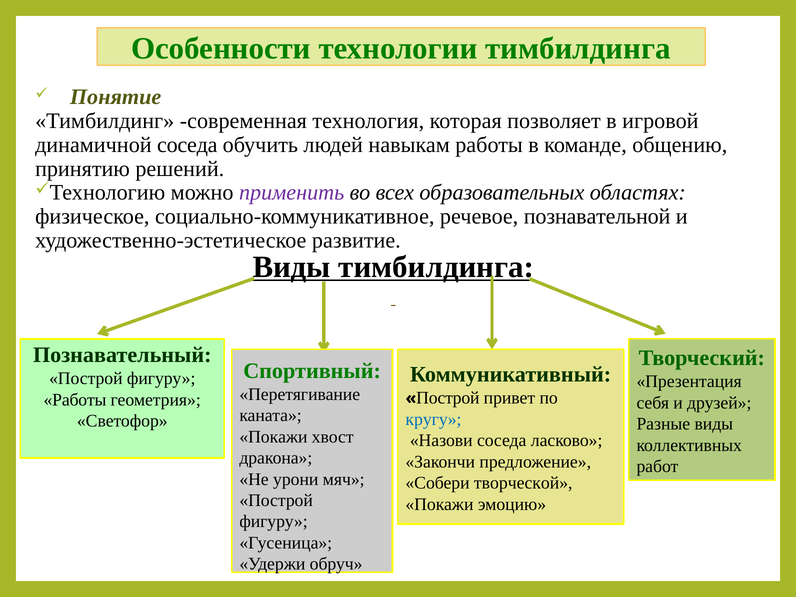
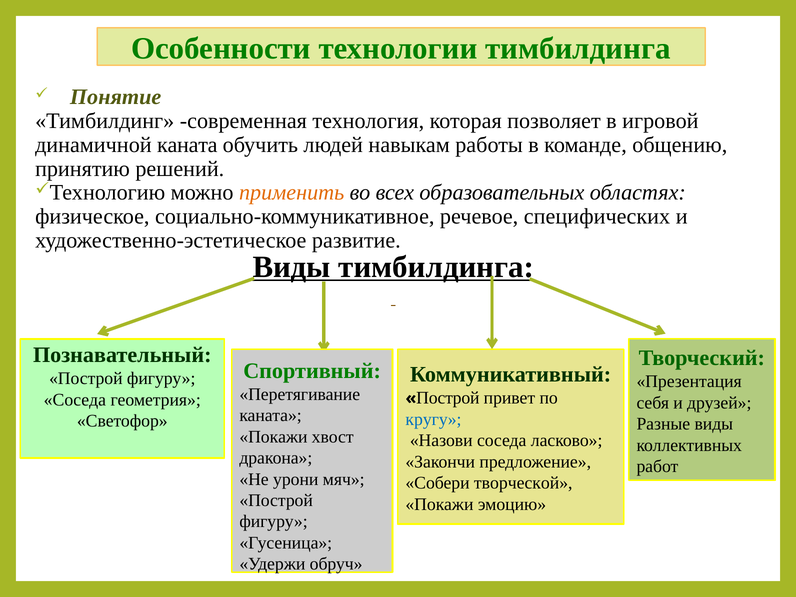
динамичной соседа: соседа -> каната (187, 145)
применить colour: purple -> orange (292, 193)
познавательной: познавательной -> специфических (597, 217)
Работы: Работы -> Соседа (75, 400)
